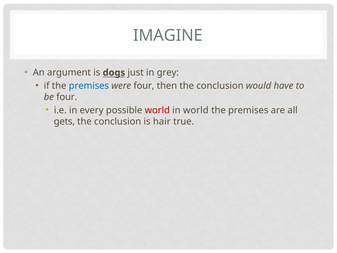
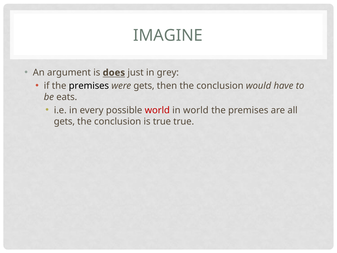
dogs: dogs -> does (114, 73)
premises colour: blue -> black (89, 86)
were four: four -> gets (144, 86)
be four: four -> eats (67, 97)
is hair: hair -> true (162, 121)
